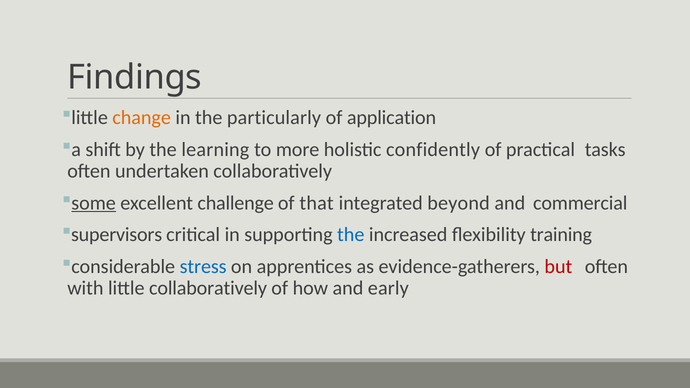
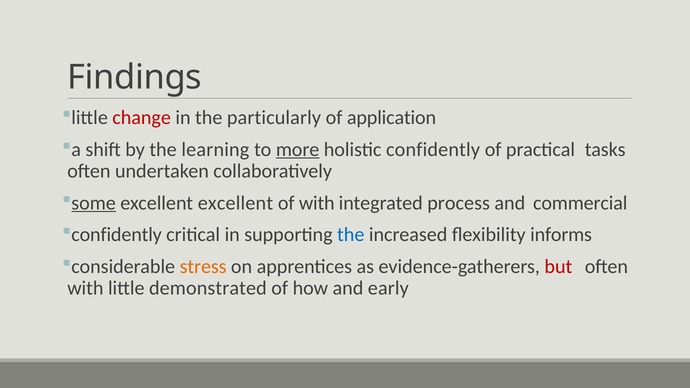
change colour: orange -> red (142, 118)
more underline: none -> present (298, 150)
excellent challenge: challenge -> excellent (235, 203)
of that: that -> with (317, 203)
beyond: beyond -> process (459, 203)
supervisors: supervisors -> confidently (117, 235)
training: training -> informs (561, 235)
stress colour: blue -> orange (203, 267)
little collaboratively: collaboratively -> demonstrated (208, 288)
